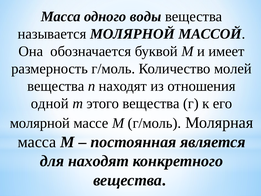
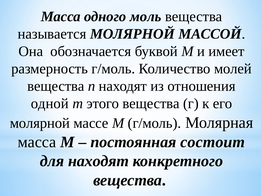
воды: воды -> моль (146, 16)
является: является -> состоит (213, 142)
